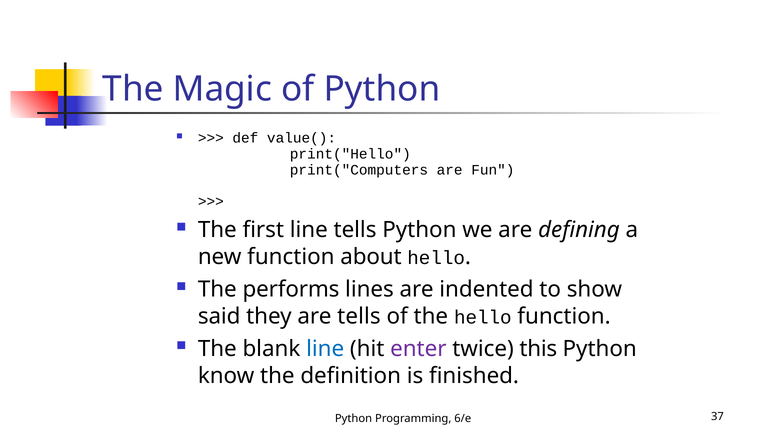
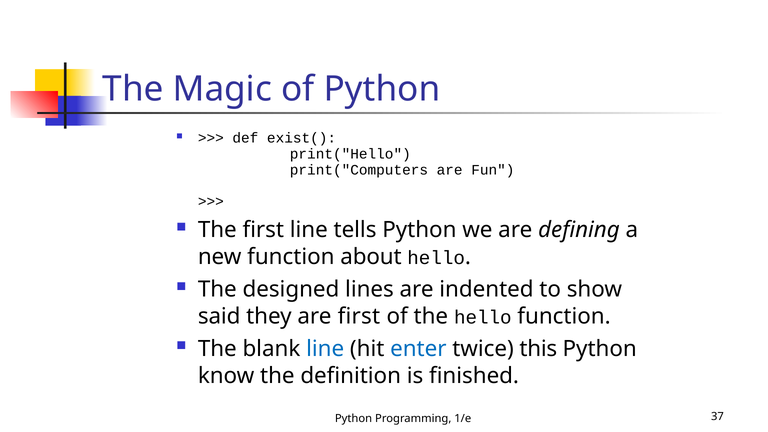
value(: value( -> exist( (302, 138)
performs: performs -> designed (291, 289)
are tells: tells -> first (359, 316)
enter colour: purple -> blue (418, 349)
6/e: 6/e -> 1/e (463, 418)
